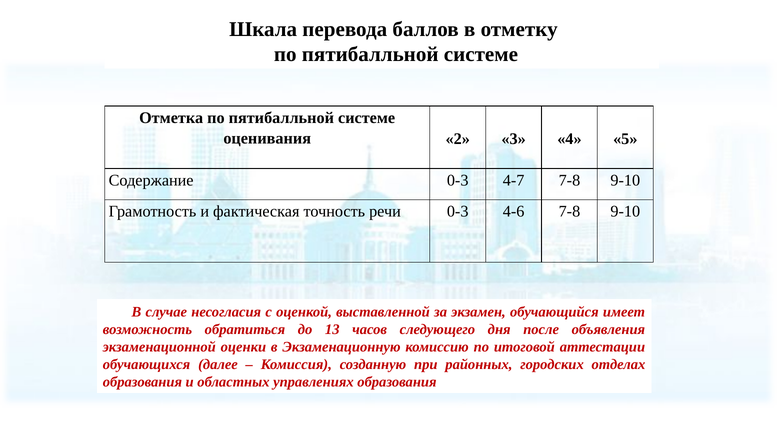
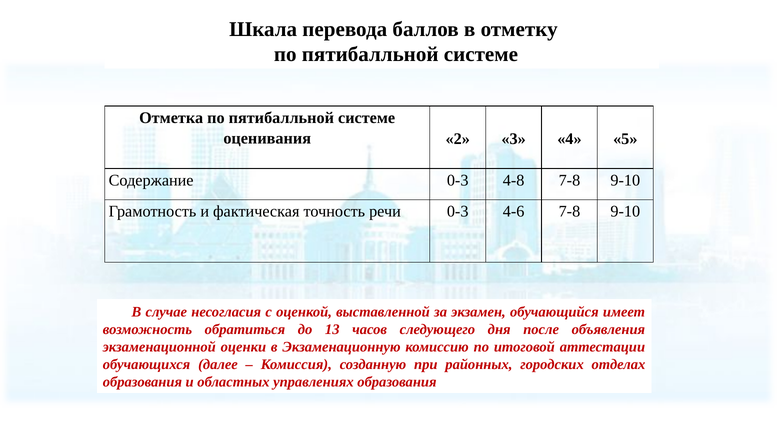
4-7: 4-7 -> 4-8 (514, 180)
